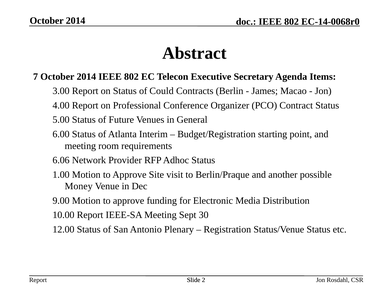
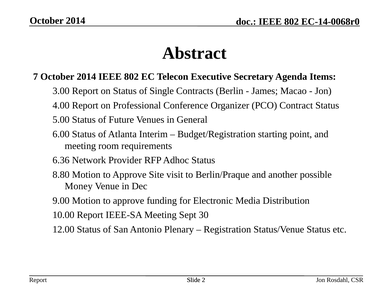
Could: Could -> Single (162, 91)
6.06: 6.06 -> 6.36 (61, 160)
1.00: 1.00 -> 8.80 (61, 174)
